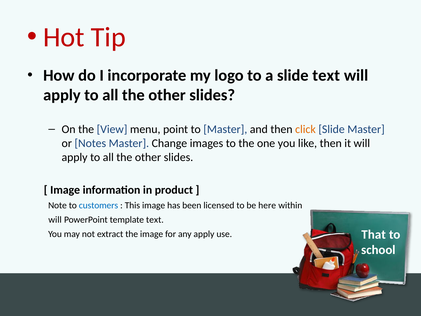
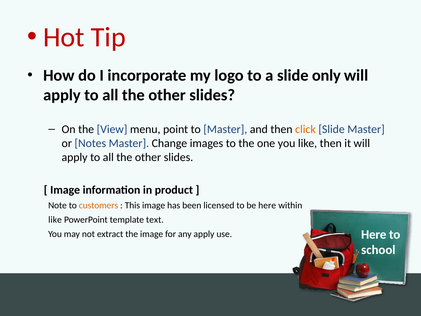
slide text: text -> only (326, 76)
customers colour: blue -> orange (99, 205)
will: will -> like (55, 220)
That: That -> Here (374, 234)
